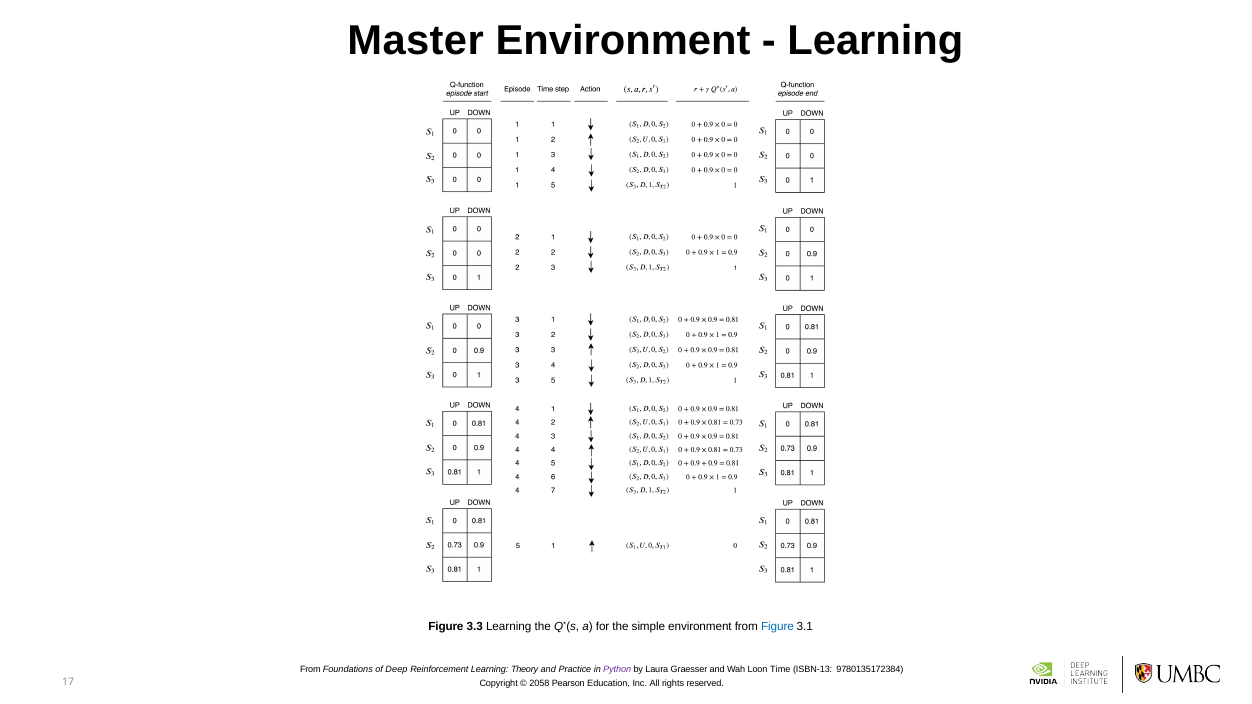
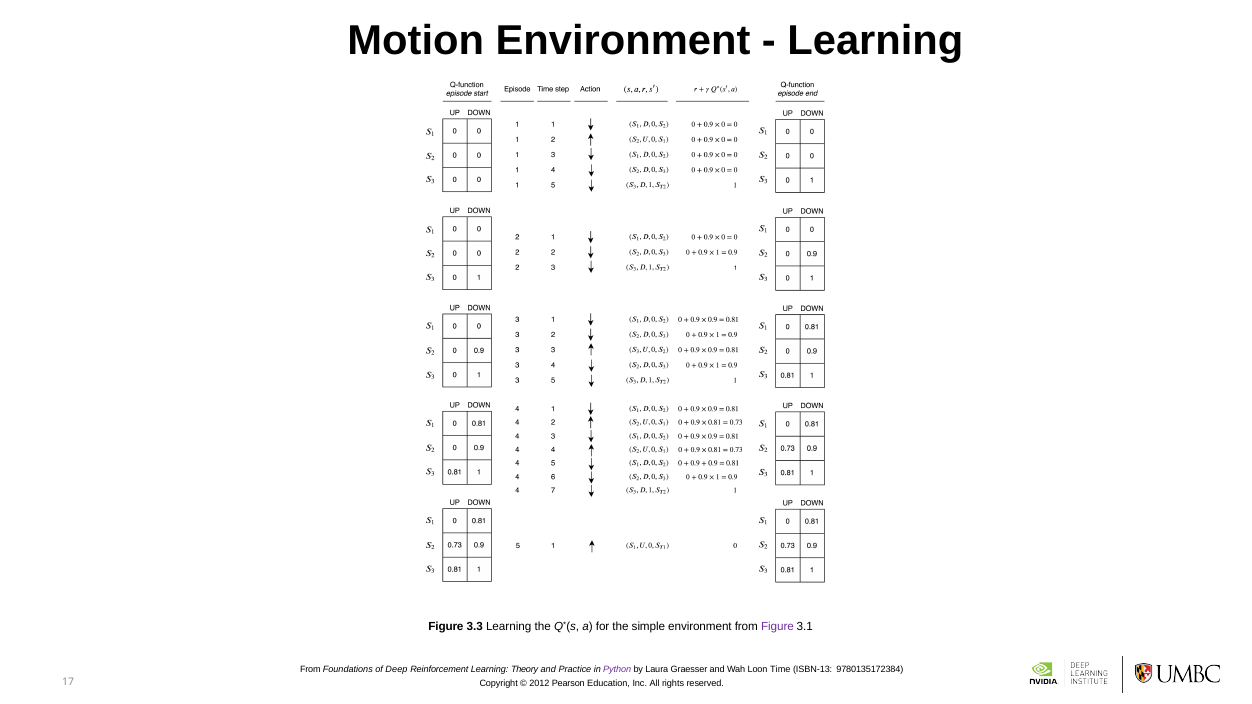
Master: Master -> Motion (416, 41)
Figure colour: blue -> purple (777, 627)
2058: 2058 -> 2012 (539, 684)
